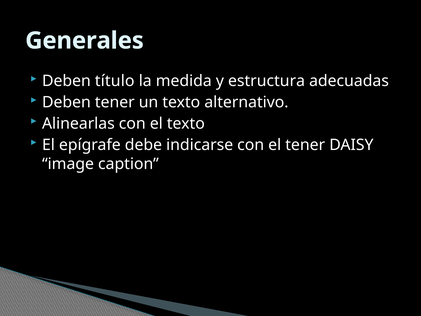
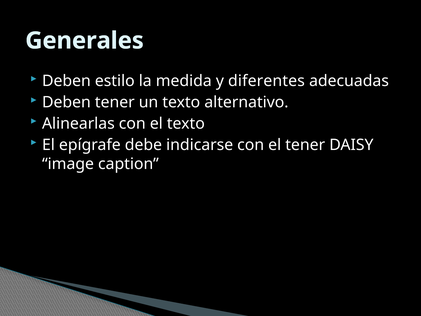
título: título -> estilo (115, 81)
estructura: estructura -> diferentes (266, 81)
